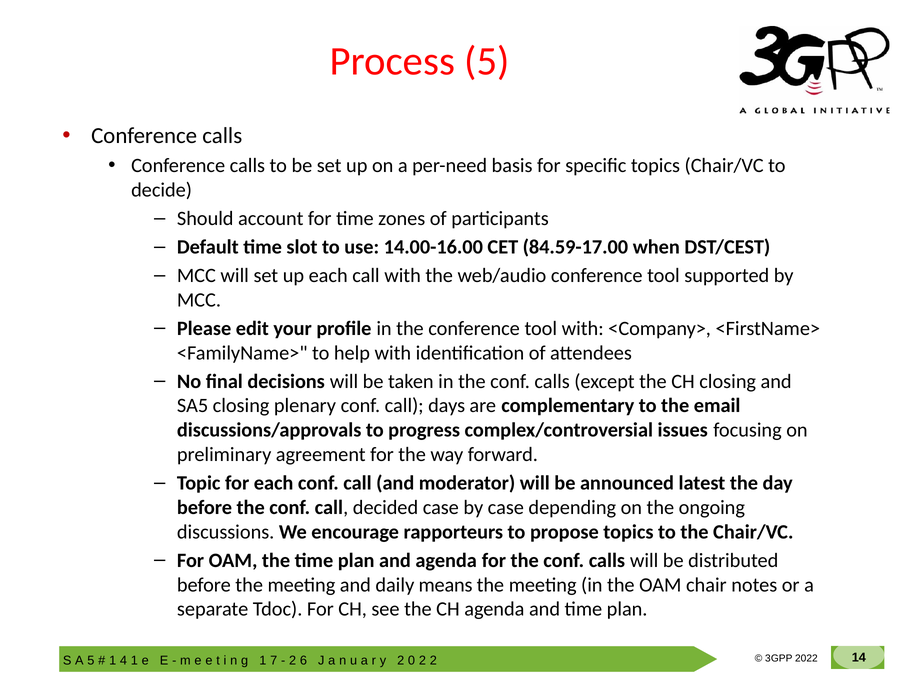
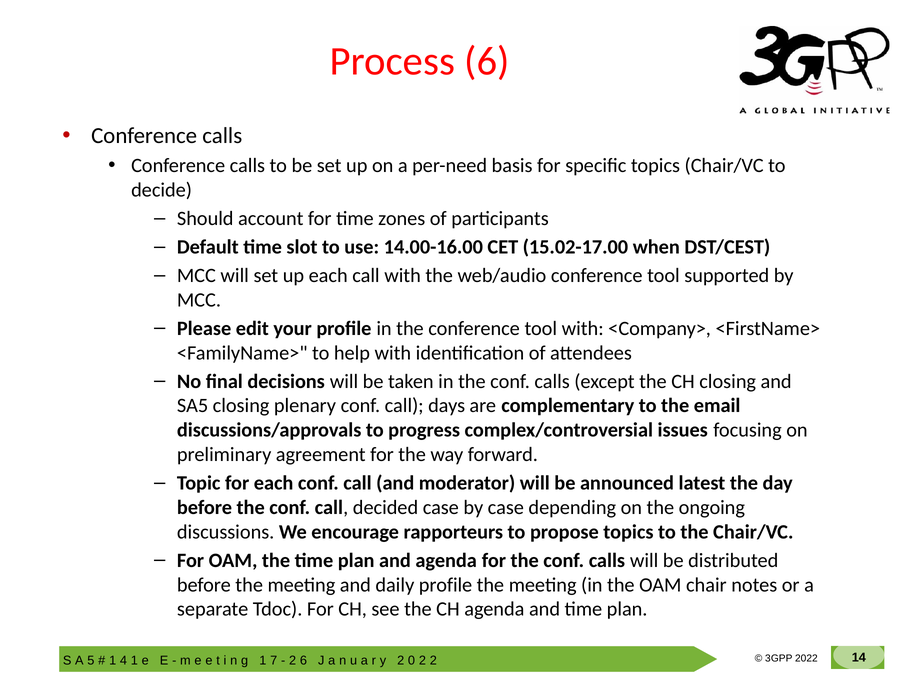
Process 5: 5 -> 6 (487, 61)
84.59-17.00: 84.59-17.00 -> 15.02-17.00 (575, 247)
daily means: means -> profile (446, 585)
